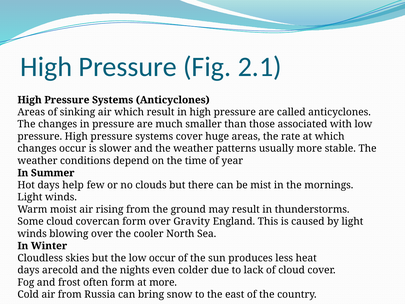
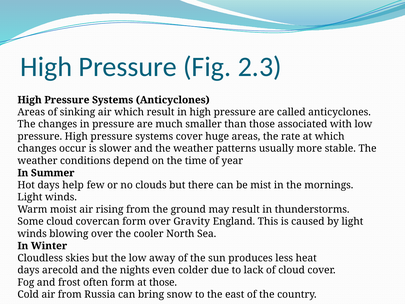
2.1: 2.1 -> 2.3 (260, 67)
low occur: occur -> away (162, 258)
at more: more -> those (163, 282)
